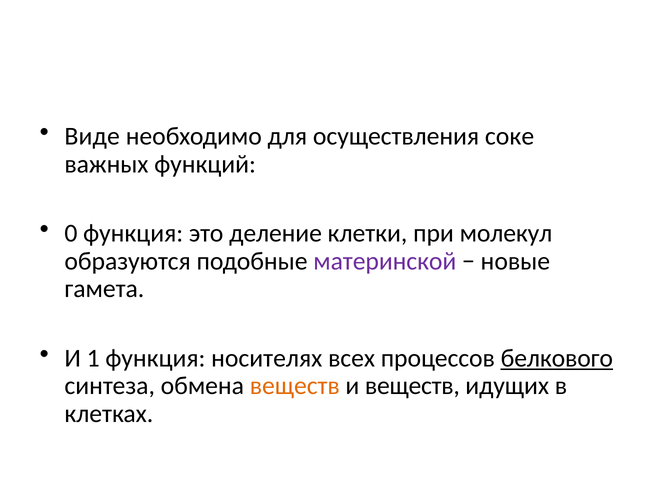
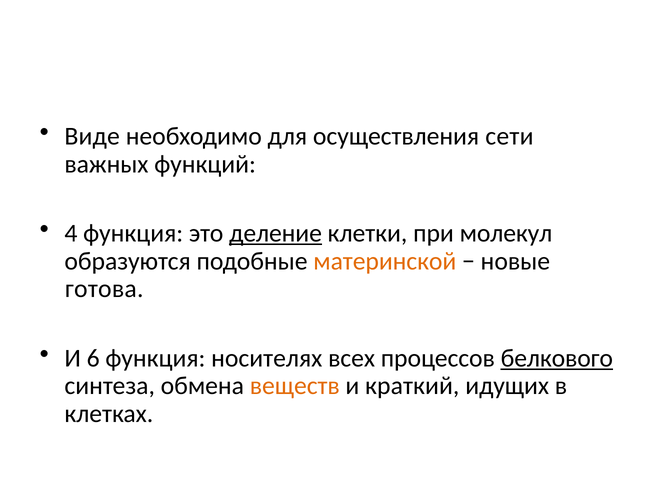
соке: соке -> сети (509, 136)
0: 0 -> 4 (71, 233)
деление underline: none -> present (276, 233)
материнской colour: purple -> orange (385, 261)
гамета: гамета -> готова (104, 289)
1: 1 -> 6 (93, 358)
и веществ: веществ -> краткий (412, 386)
